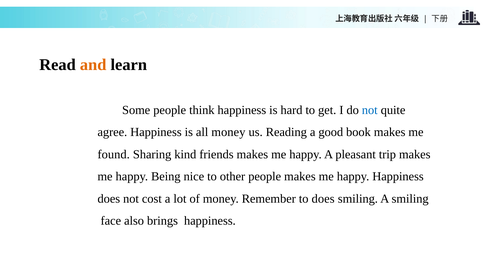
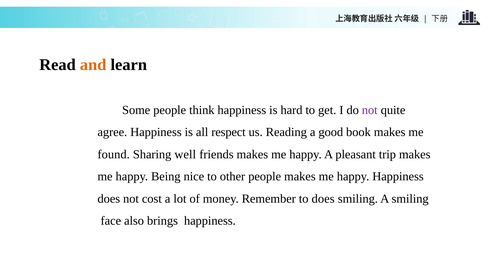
not colour: blue -> purple (370, 110)
all money: money -> respect (229, 132)
kind: kind -> well (185, 154)
